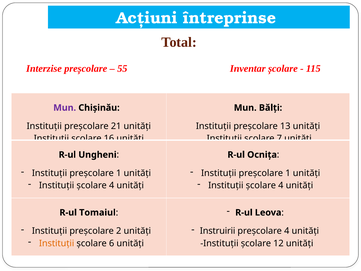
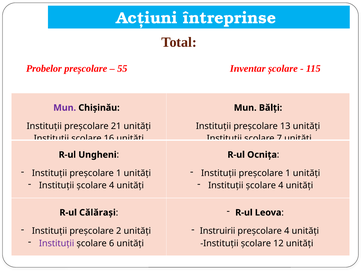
Interzise: Interzise -> Probelor (44, 68)
Tomaiul: Tomaiul -> Călărași (97, 212)
Instituții colour: orange -> purple (57, 243)
